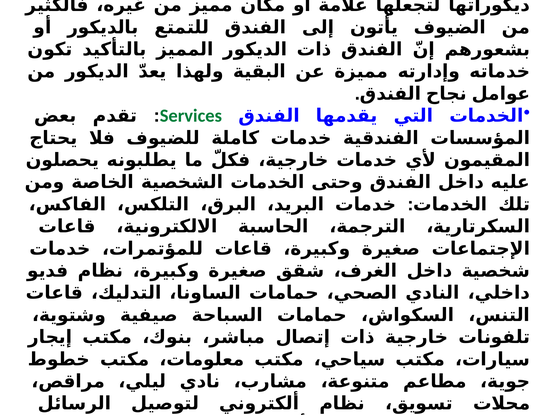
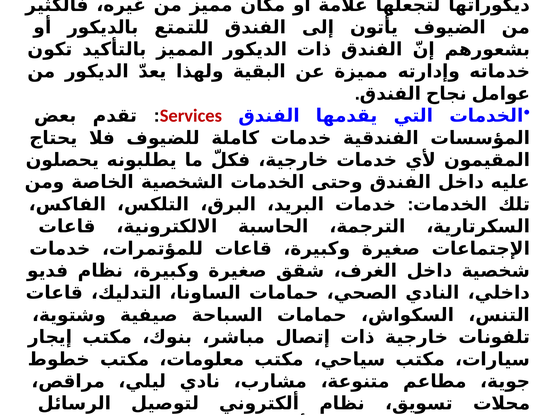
Services colour: green -> red (191, 116)
